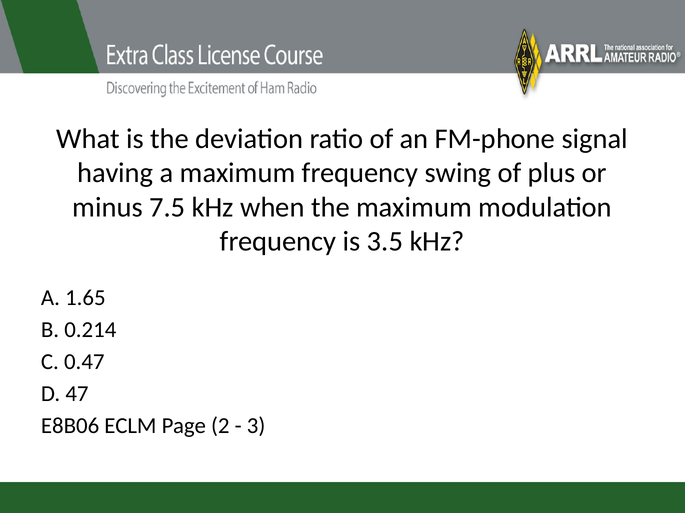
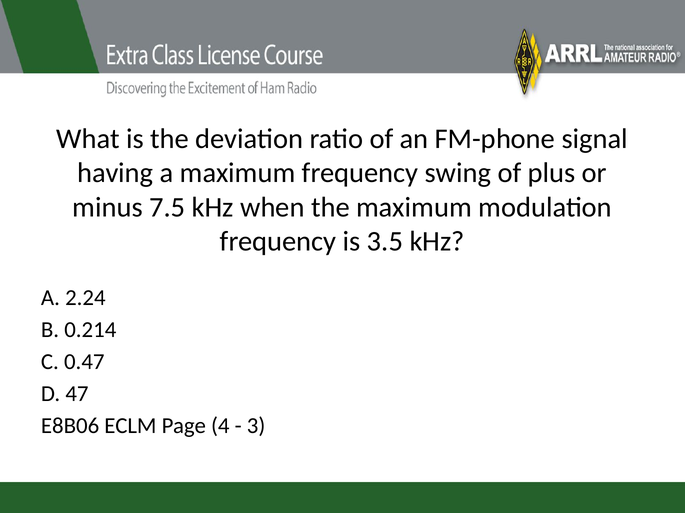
1.65: 1.65 -> 2.24 (85, 298)
2: 2 -> 4 (220, 426)
